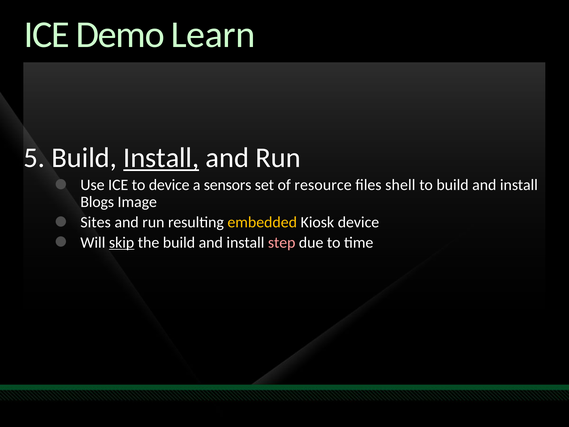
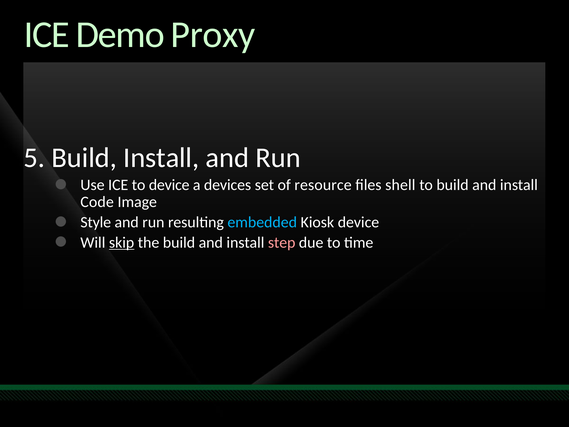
Learn: Learn -> Proxy (213, 34)
Install underline: present -> none (161, 158)
sensors: sensors -> devices (228, 185)
Blogs: Blogs -> Code (97, 202)
Sites: Sites -> Style (96, 222)
embedded colour: yellow -> light blue (262, 222)
